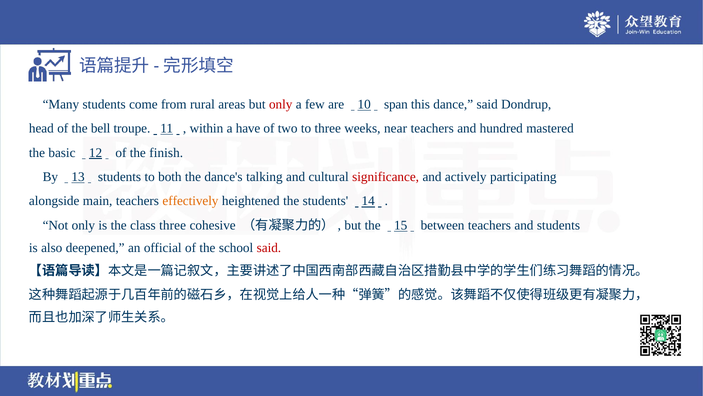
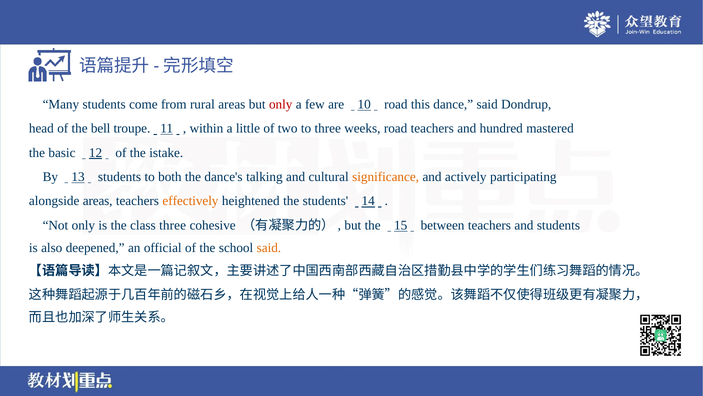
span: span -> road (396, 104)
have: have -> little (248, 128)
weeks near: near -> road (396, 128)
finish: finish -> istake (166, 152)
significance colour: red -> orange (386, 177)
alongside main: main -> areas (98, 201)
said colour: red -> orange (269, 248)
